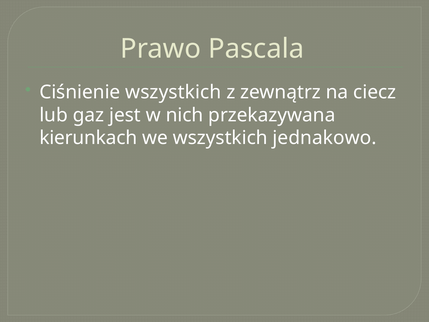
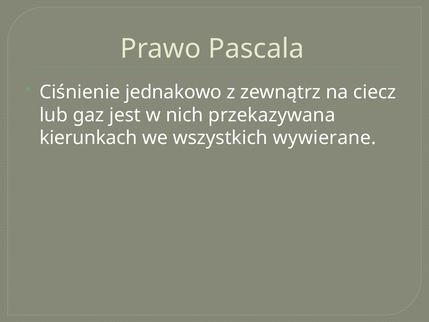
Ciśnienie wszystkich: wszystkich -> jednakowo (173, 92)
jednakowo: jednakowo -> wywierane (325, 138)
